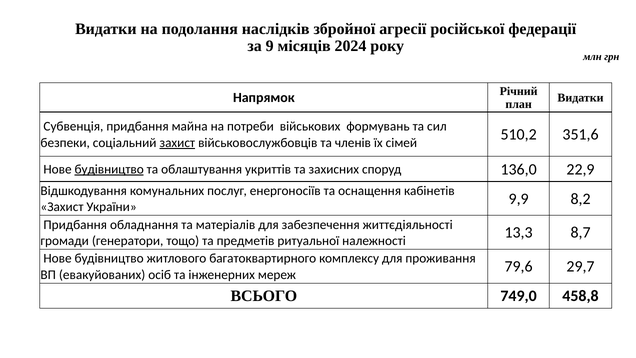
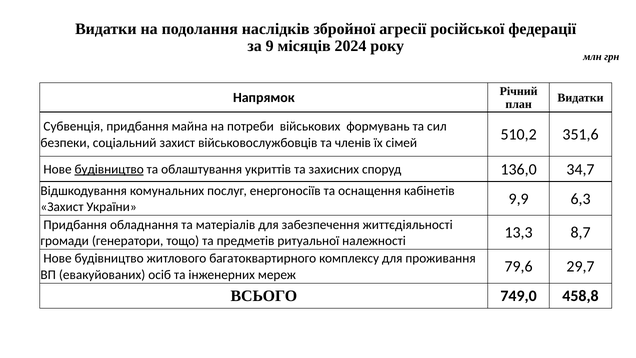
захист underline: present -> none (177, 143)
22,9: 22,9 -> 34,7 (581, 169)
8,2: 8,2 -> 6,3 (581, 199)
